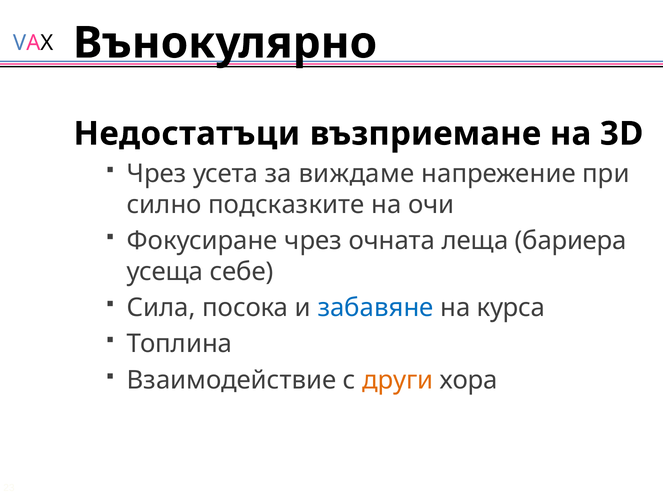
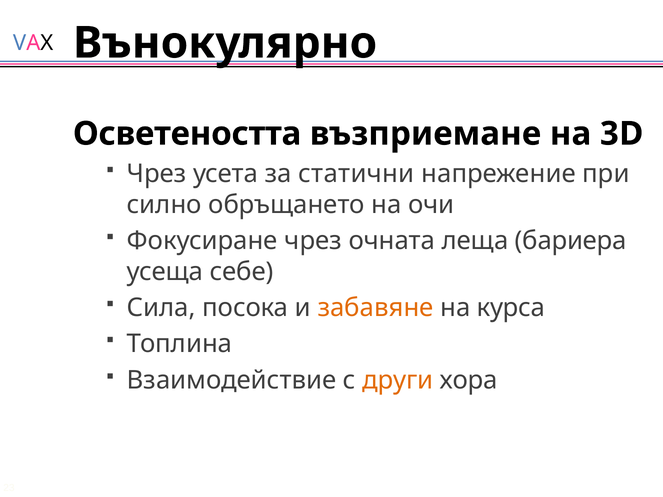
Недостатъци: Недостатъци -> Осветеността (187, 134)
виждаме: виждаме -> статични (356, 174)
подсказките: подсказките -> обръщането (287, 205)
забавяне colour: blue -> orange (376, 308)
